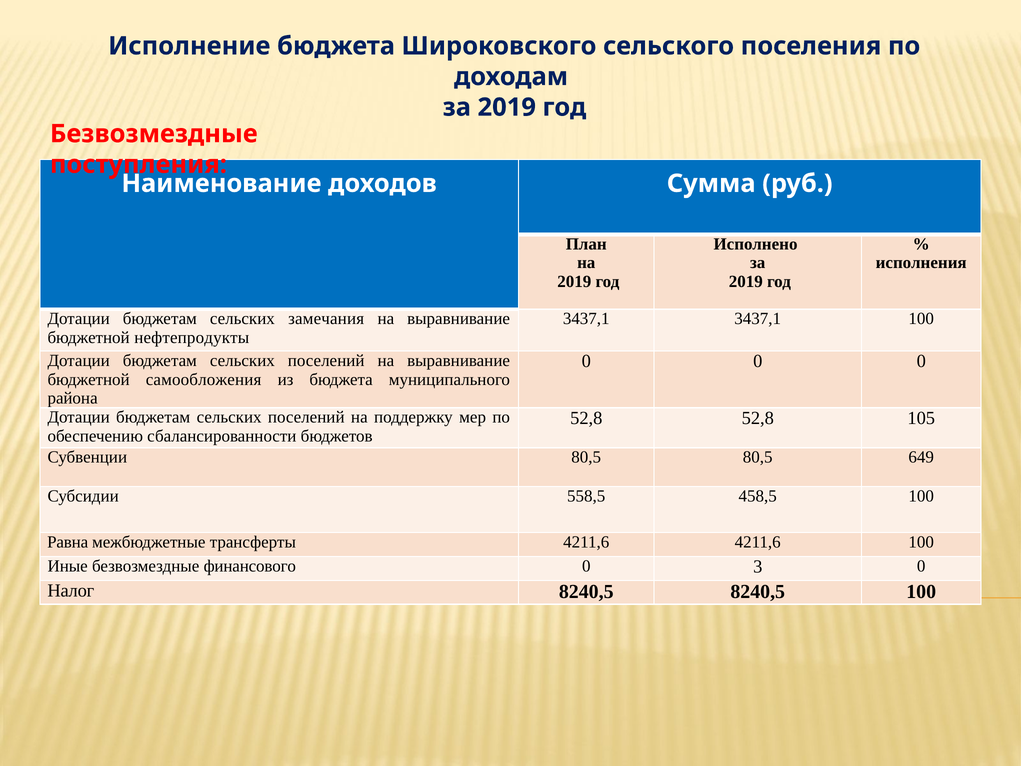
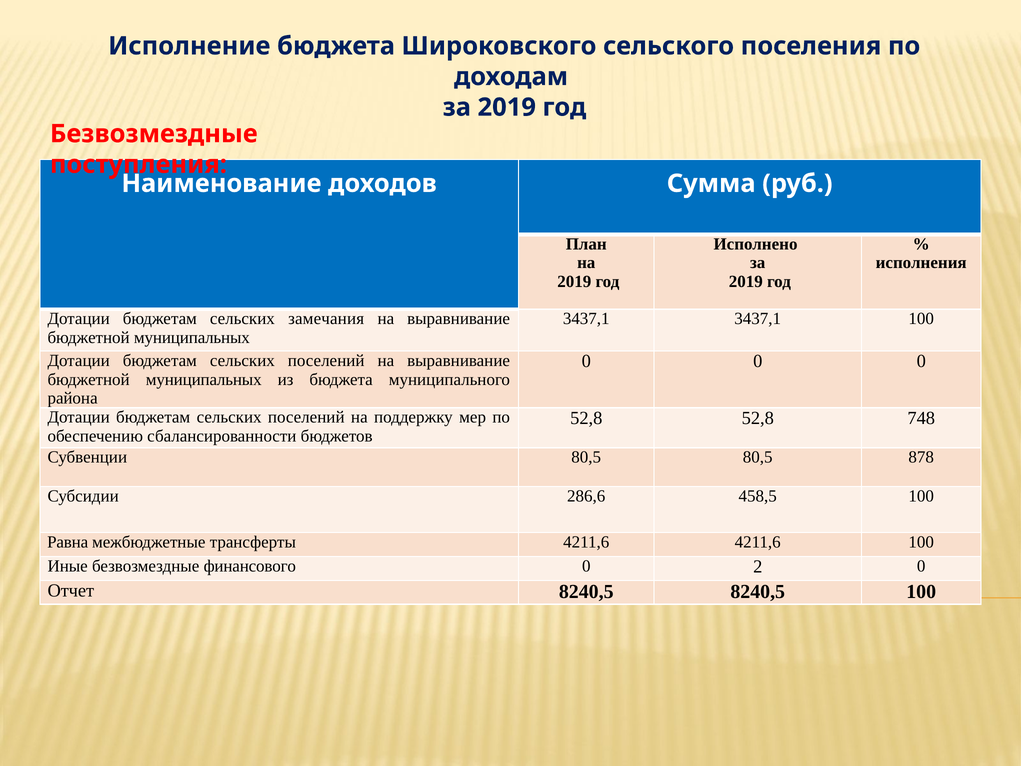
нефтепродукты: нефтепродукты -> муниципальных (192, 338)
самообложения: самообложения -> муниципальных (204, 379)
105: 105 -> 748 (921, 418)
649: 649 -> 878 (921, 457)
558,5: 558,5 -> 286,6 (586, 496)
3: 3 -> 2 (758, 567)
Налог: Налог -> Отчет (71, 590)
